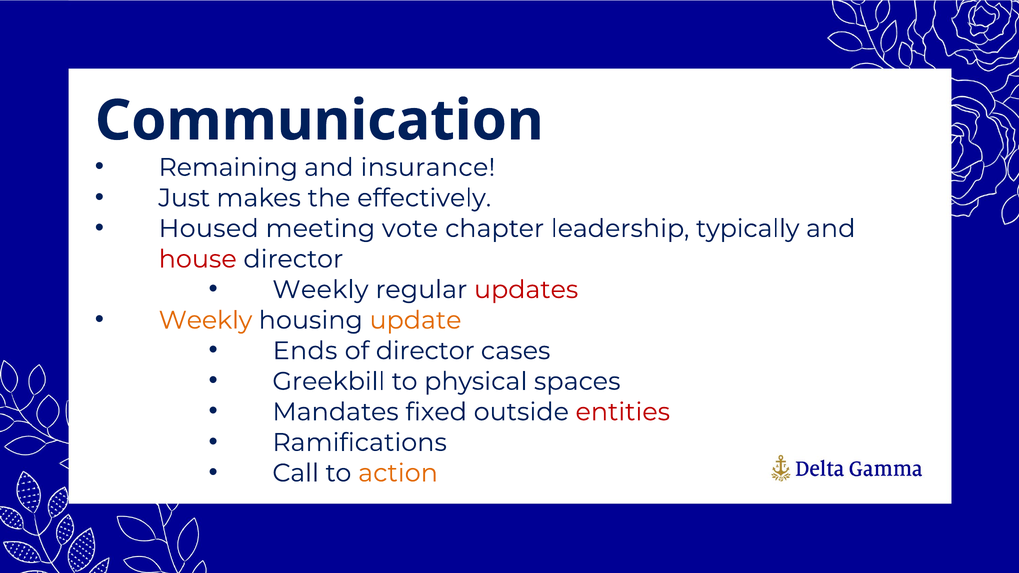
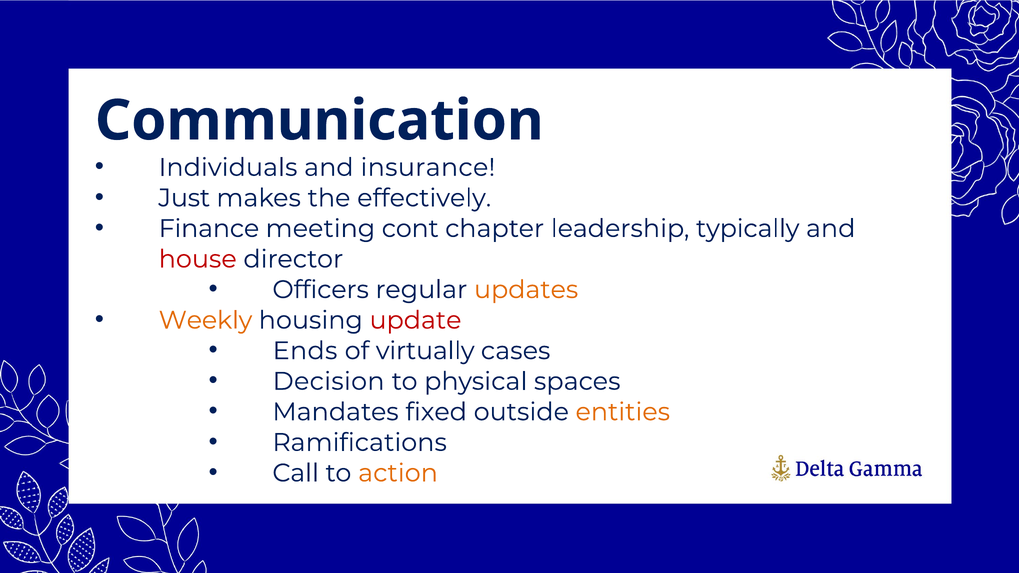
Remaining: Remaining -> Individuals (228, 168)
Housed: Housed -> Finance (209, 229)
vote: vote -> cont (410, 229)
Weekly: Weekly -> Officers (321, 290)
updates colour: red -> orange (526, 290)
update colour: orange -> red (415, 320)
of director: director -> virtually (425, 351)
Greekbill: Greekbill -> Decision (329, 382)
entities colour: red -> orange (623, 412)
